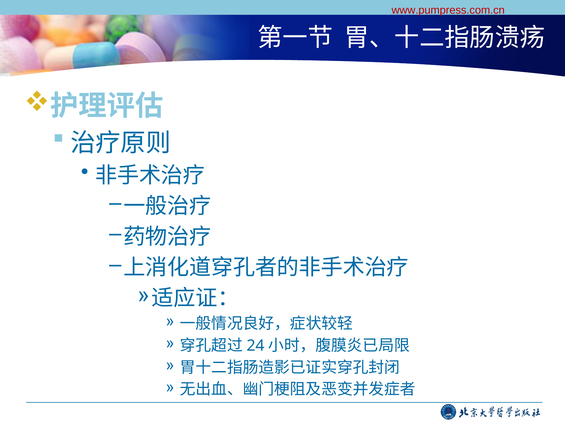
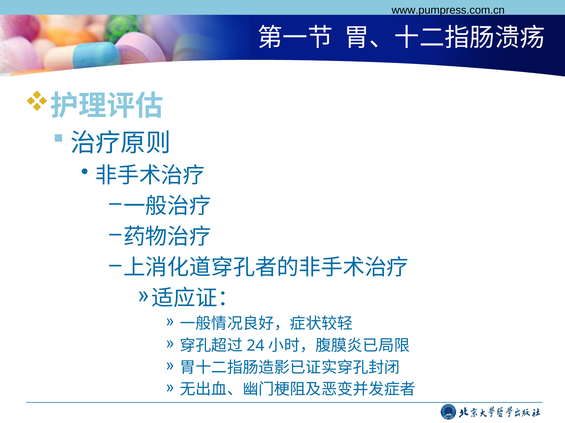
www.pumpress.com.cn colour: red -> black (448, 10)
